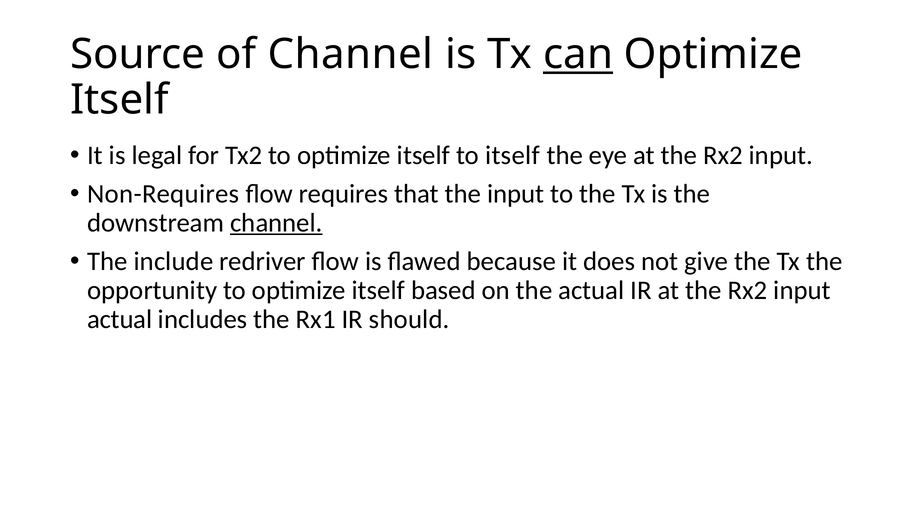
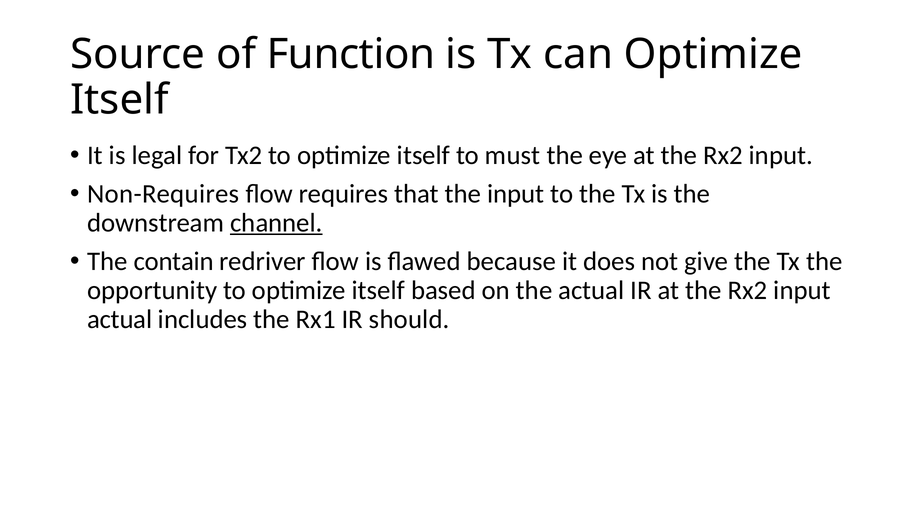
of Channel: Channel -> Function (351, 54)
can underline: present -> none (578, 54)
to itself: itself -> must (513, 155)
include: include -> contain (174, 261)
